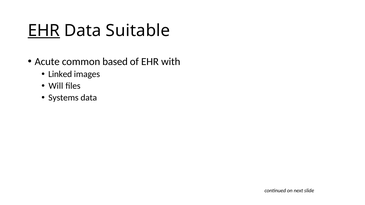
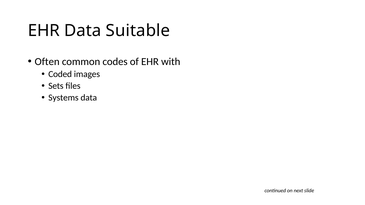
EHR underline: present -> none (44, 31)
Acute: Acute -> Often (47, 62)
based: based -> codes (115, 62)
Linked: Linked -> Coded (60, 74)
Will: Will -> Sets (56, 86)
